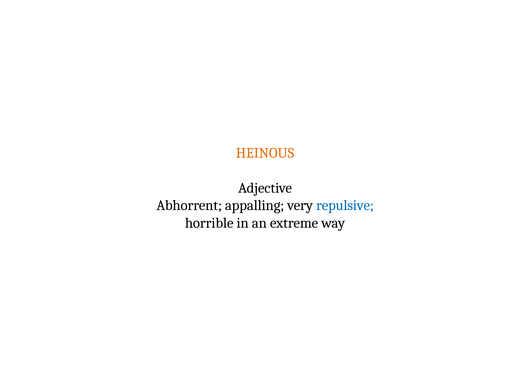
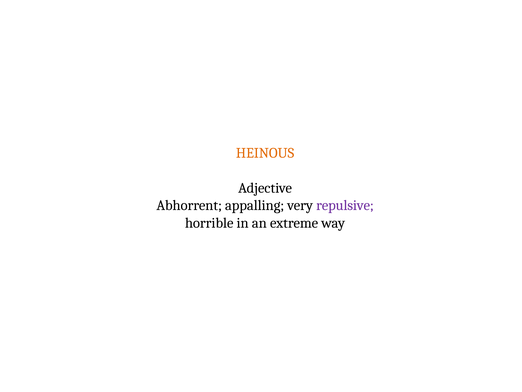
repulsive colour: blue -> purple (345, 205)
